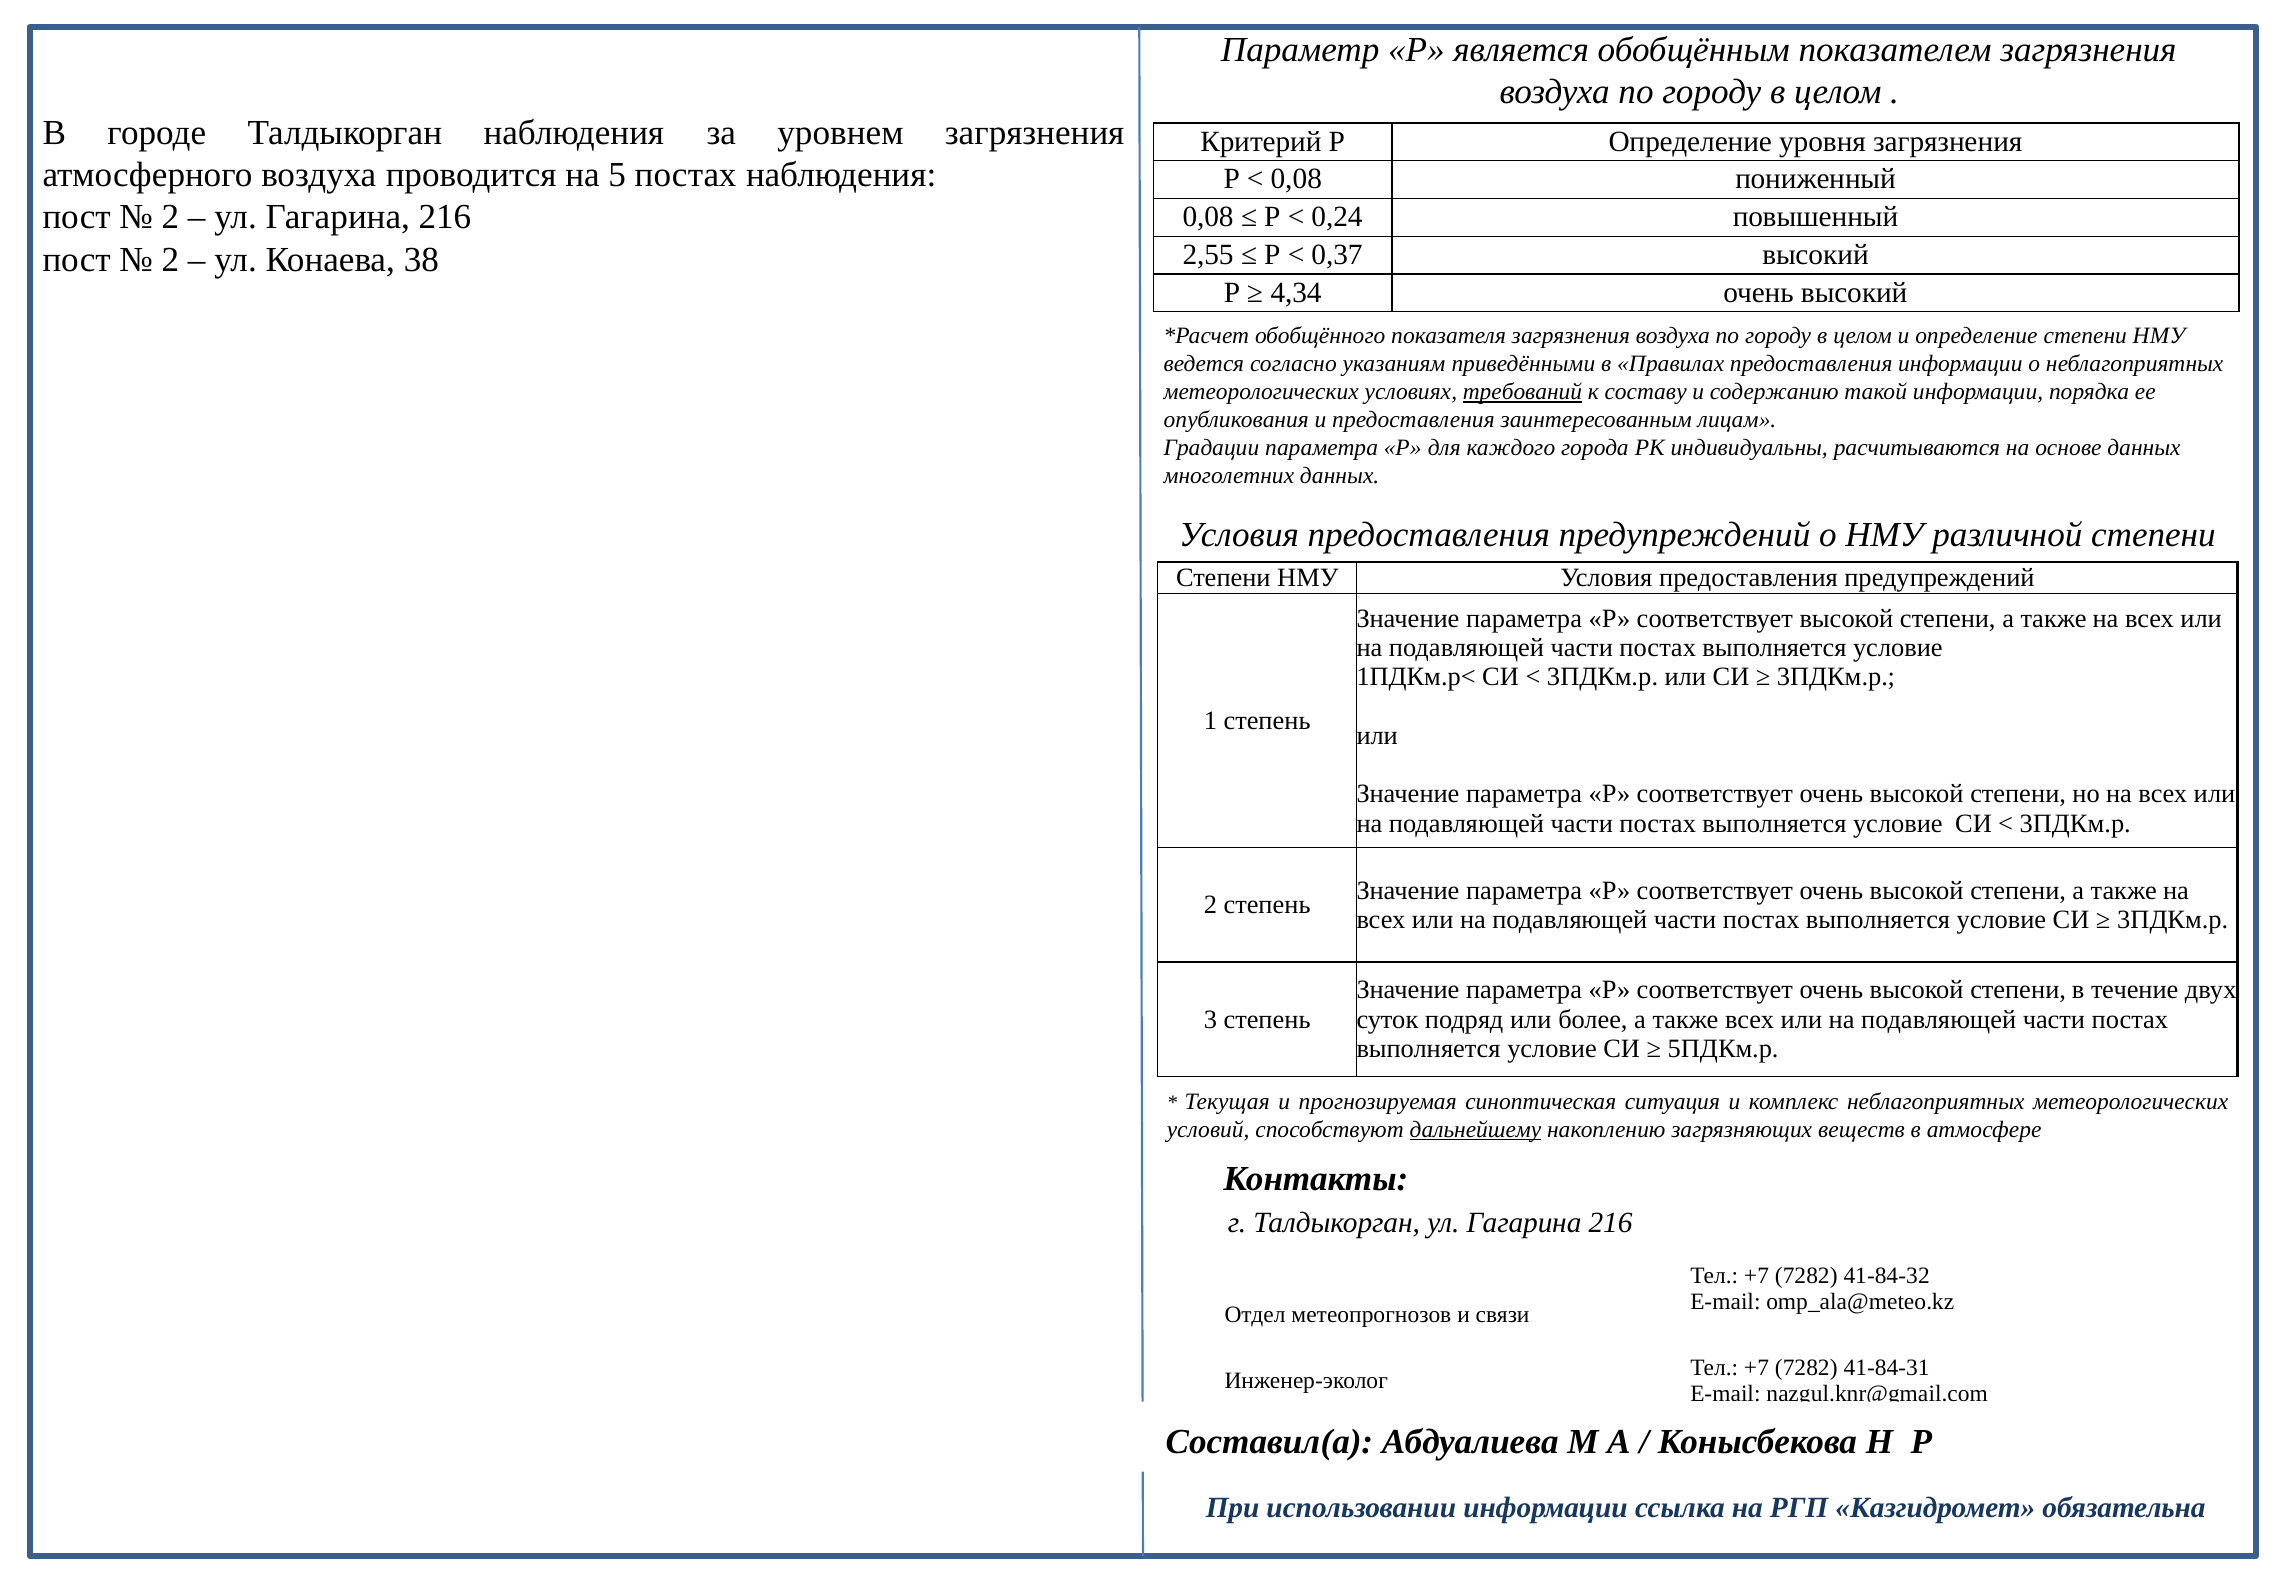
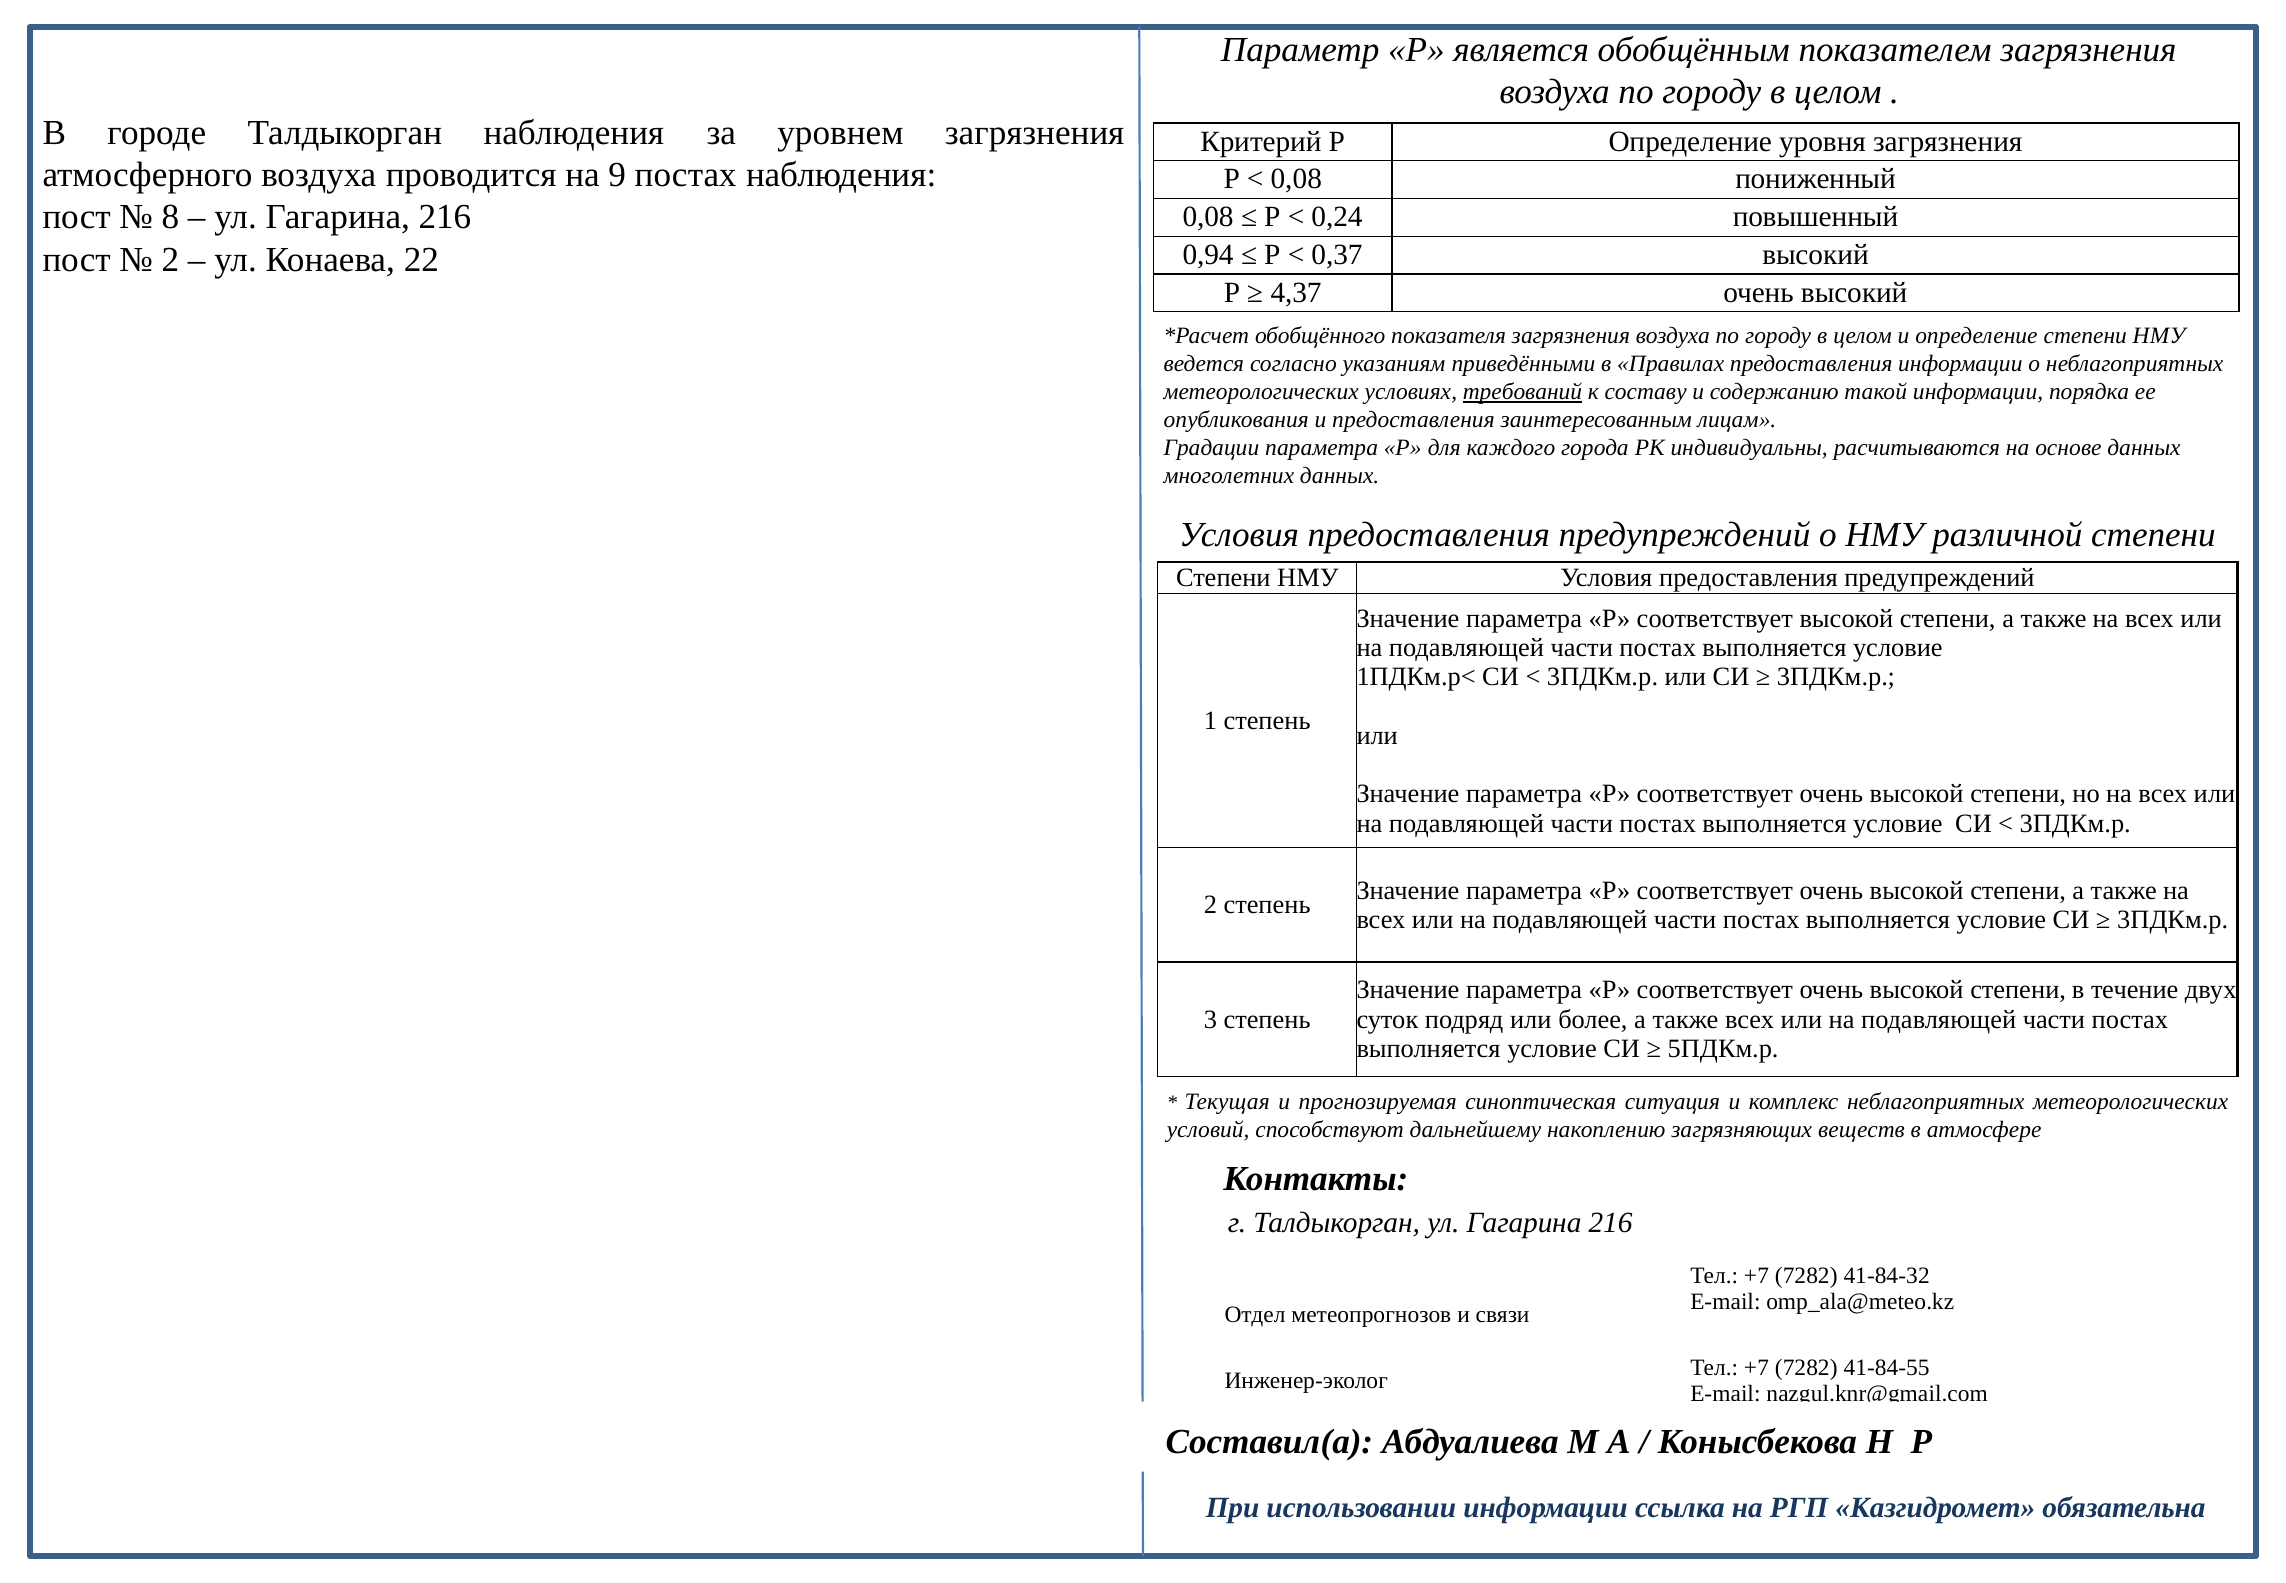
5: 5 -> 9 (617, 175)
2: 2 -> 8 (170, 217)
2,55: 2,55 -> 0,94 (1208, 255)
38: 38 -> 22 (421, 259)
4,34: 4,34 -> 4,37 (1296, 292)
дальнейшему underline: present -> none (1476, 1129)
41-84-31: 41-84-31 -> 41-84-55 (1887, 1367)
